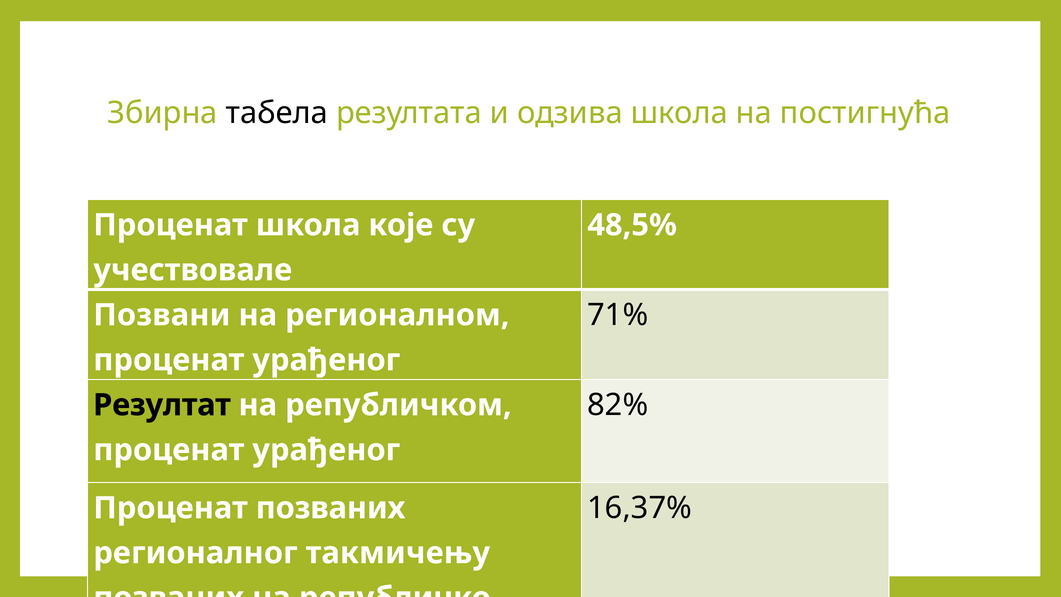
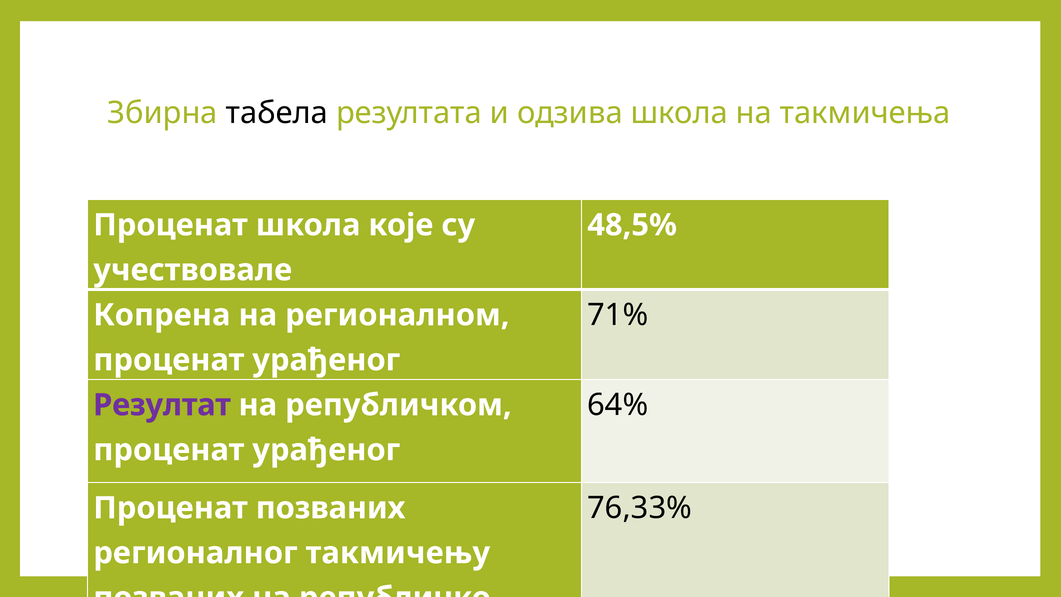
постигнућа: постигнућа -> такмичења (865, 113)
Позвани: Позвани -> Копрена (162, 315)
82%: 82% -> 64% (618, 405)
Резултат colour: black -> purple (162, 405)
16,37%: 16,37% -> 76,33% (640, 508)
